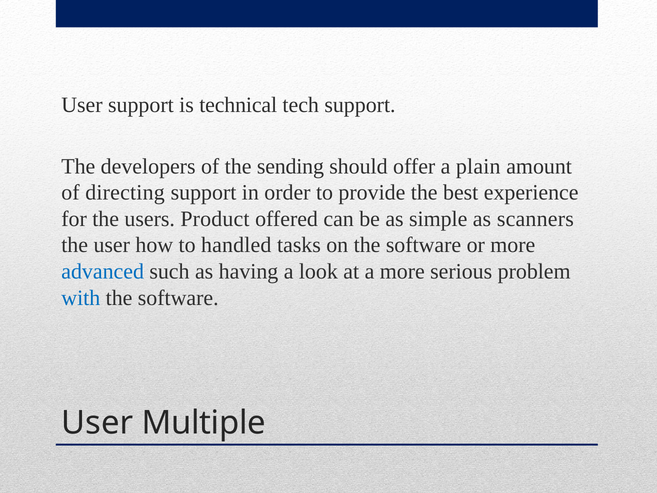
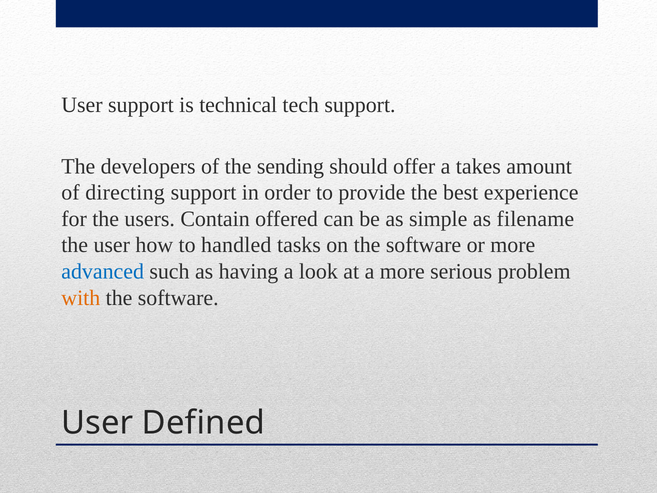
plain: plain -> takes (478, 166)
Product: Product -> Contain (215, 219)
scanners: scanners -> filename (535, 219)
with colour: blue -> orange (81, 298)
Multiple: Multiple -> Defined (203, 423)
